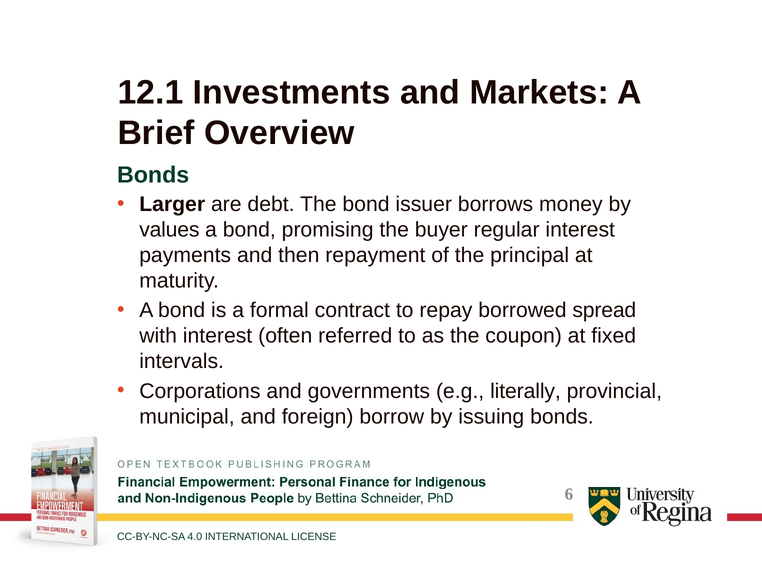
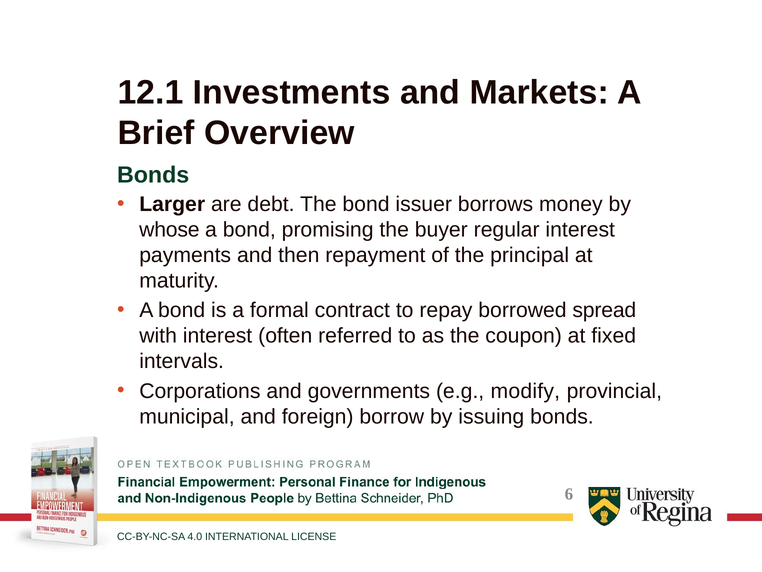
values: values -> whose (169, 230)
literally: literally -> modify (525, 391)
